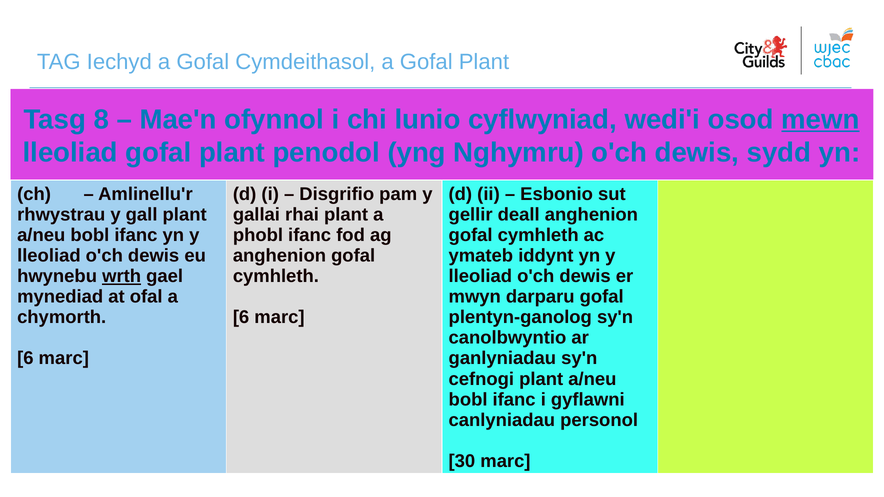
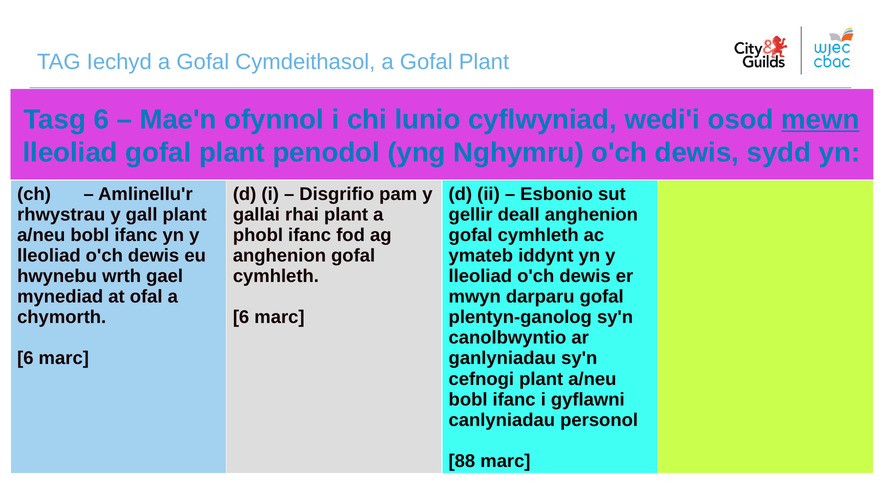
Tasg 8: 8 -> 6 (101, 120)
wrth underline: present -> none (122, 276)
30: 30 -> 88 (462, 461)
